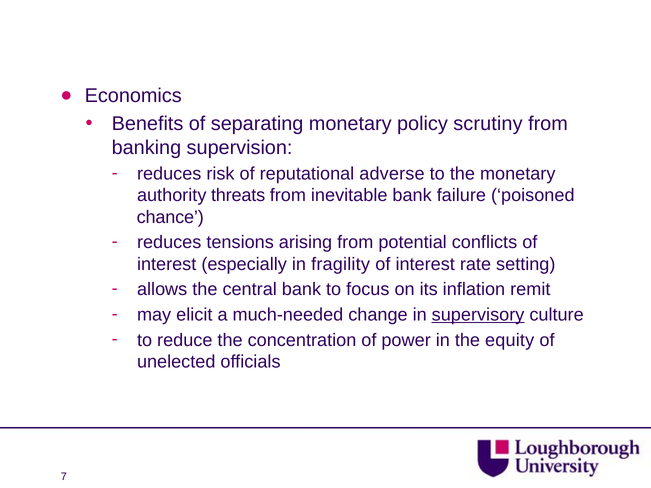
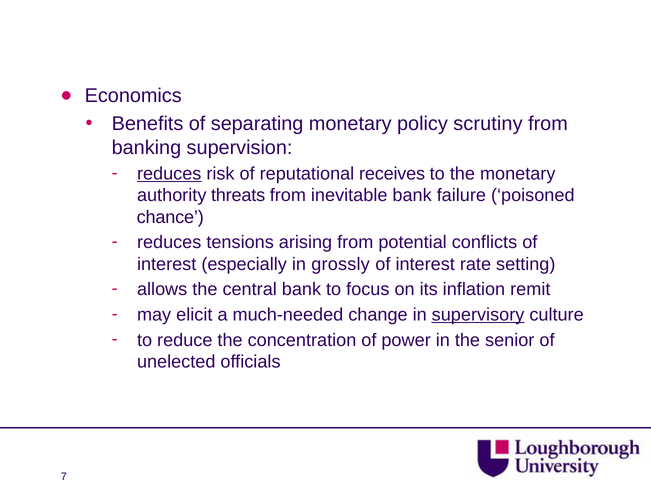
reduces underline: none -> present (169, 174)
adverse: adverse -> receives (392, 174)
fragility: fragility -> grossly (341, 264)
equity: equity -> senior (510, 340)
